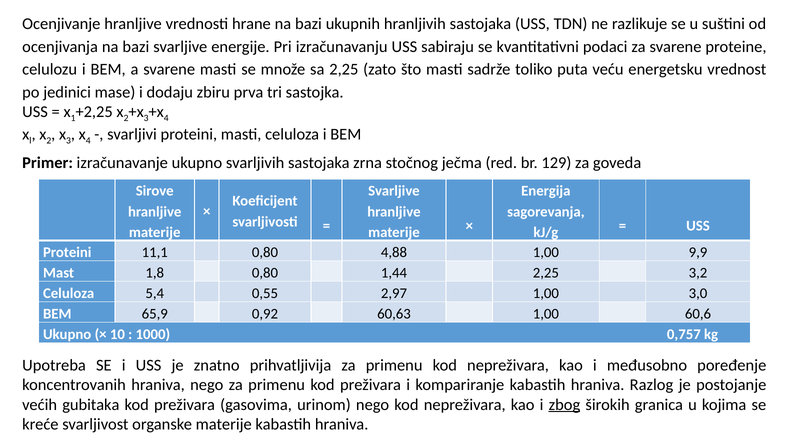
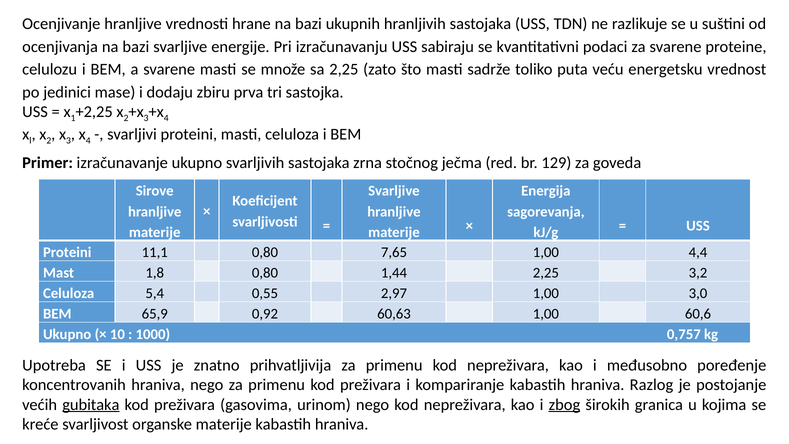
4,88: 4,88 -> 7,65 (394, 252)
9,9: 9,9 -> 4,4 (698, 252)
gubitaka underline: none -> present (91, 404)
